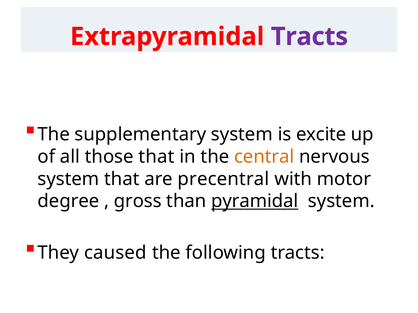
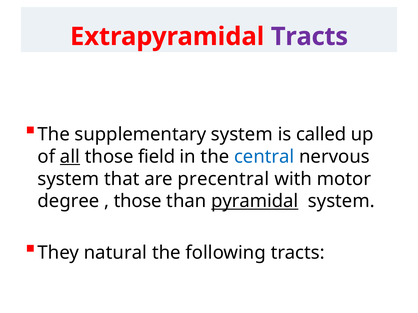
excite: excite -> called (321, 135)
all underline: none -> present (70, 157)
those that: that -> field (157, 157)
central colour: orange -> blue (264, 157)
gross: gross -> those (138, 201)
caused: caused -> natural (115, 253)
